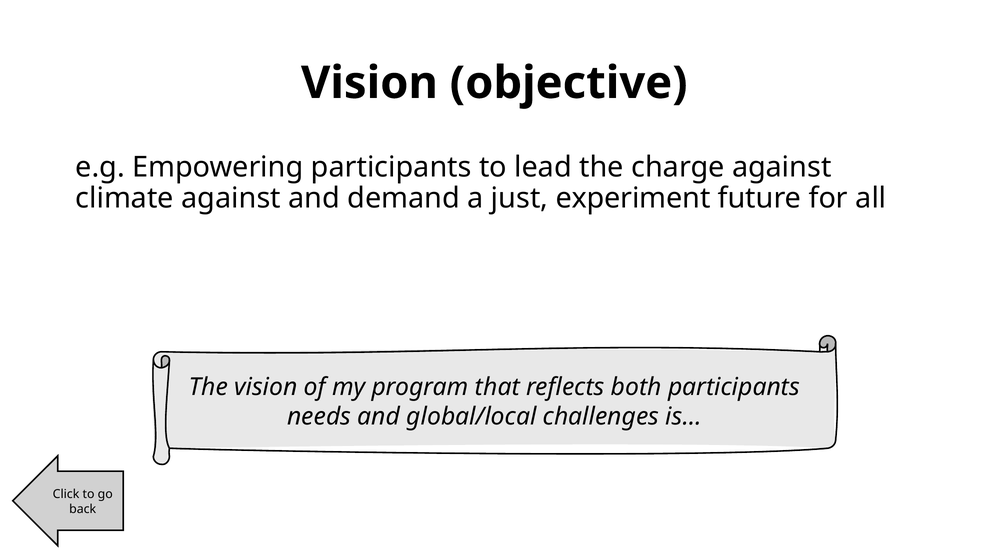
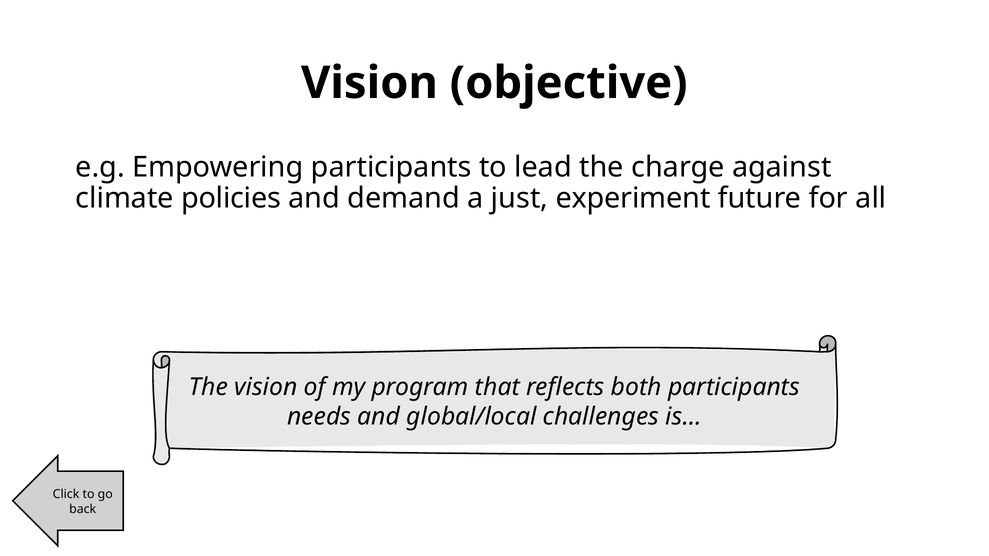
climate against: against -> policies (231, 198)
